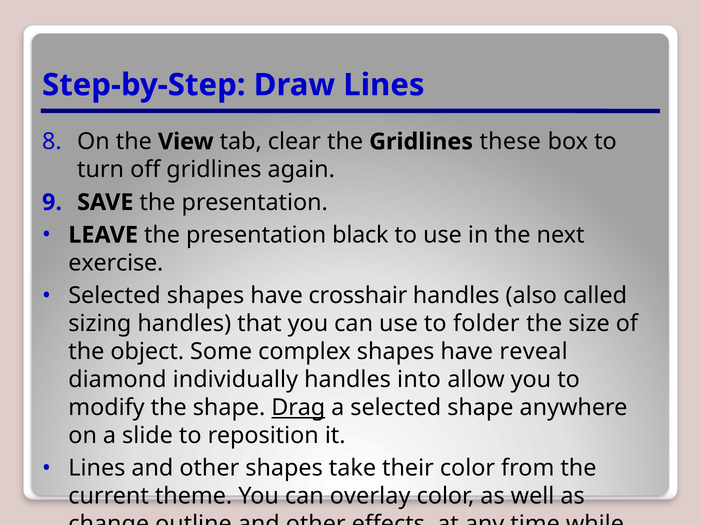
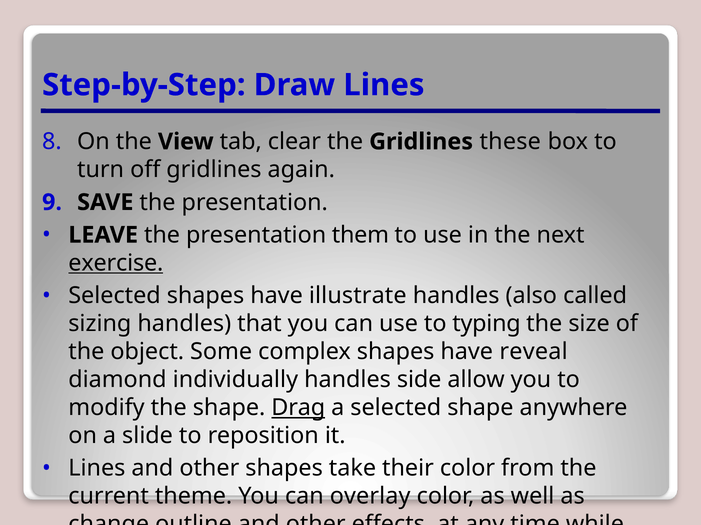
black: black -> them (360, 235)
exercise underline: none -> present (116, 263)
crosshair: crosshair -> illustrate (358, 296)
folder: folder -> typing (487, 324)
into: into -> side (419, 380)
